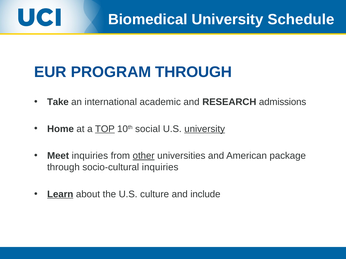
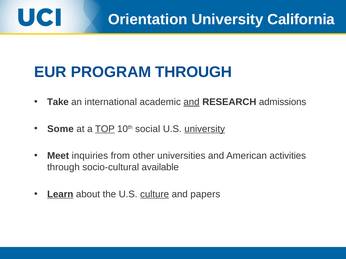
Biomedical: Biomedical -> Orientation (148, 20)
Schedule: Schedule -> California (301, 20)
and underline: none -> present (191, 102)
Home: Home -> Some (60, 129)
other underline: present -> none (144, 156)
package: package -> activities (288, 156)
socio-cultural inquiries: inquiries -> available (160, 168)
culture underline: none -> present (155, 195)
include: include -> papers (205, 195)
